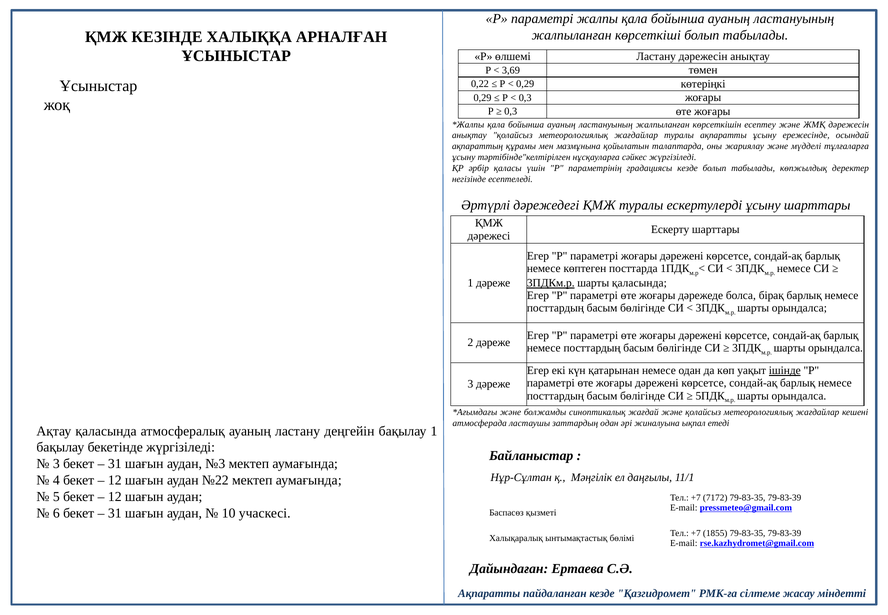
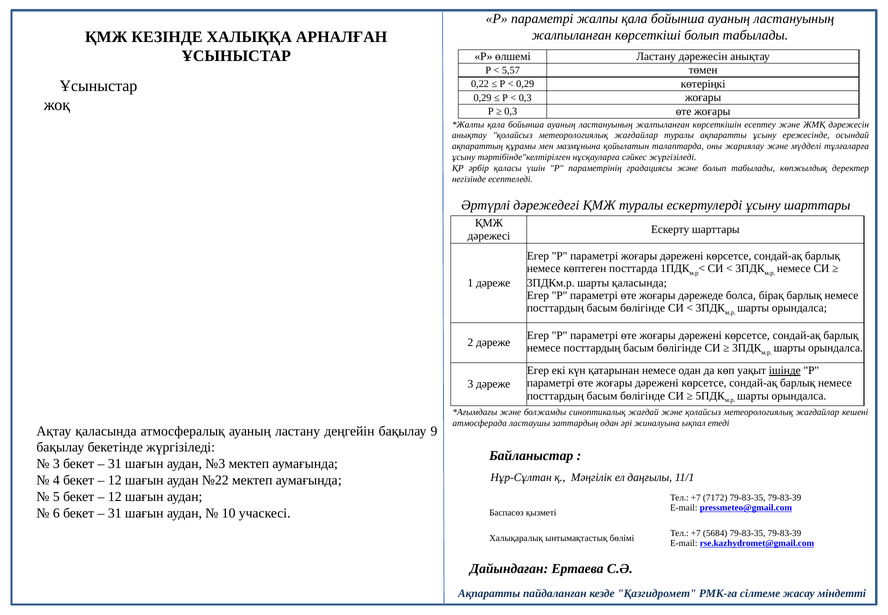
3,69: 3,69 -> 5,57 (511, 70)
градациясы кезде: кезде -> және (688, 168)
3ПДКм.р underline: present -> none (551, 283)
бақылау 1: 1 -> 9 (434, 431)
1855: 1855 -> 5684 (715, 533)
